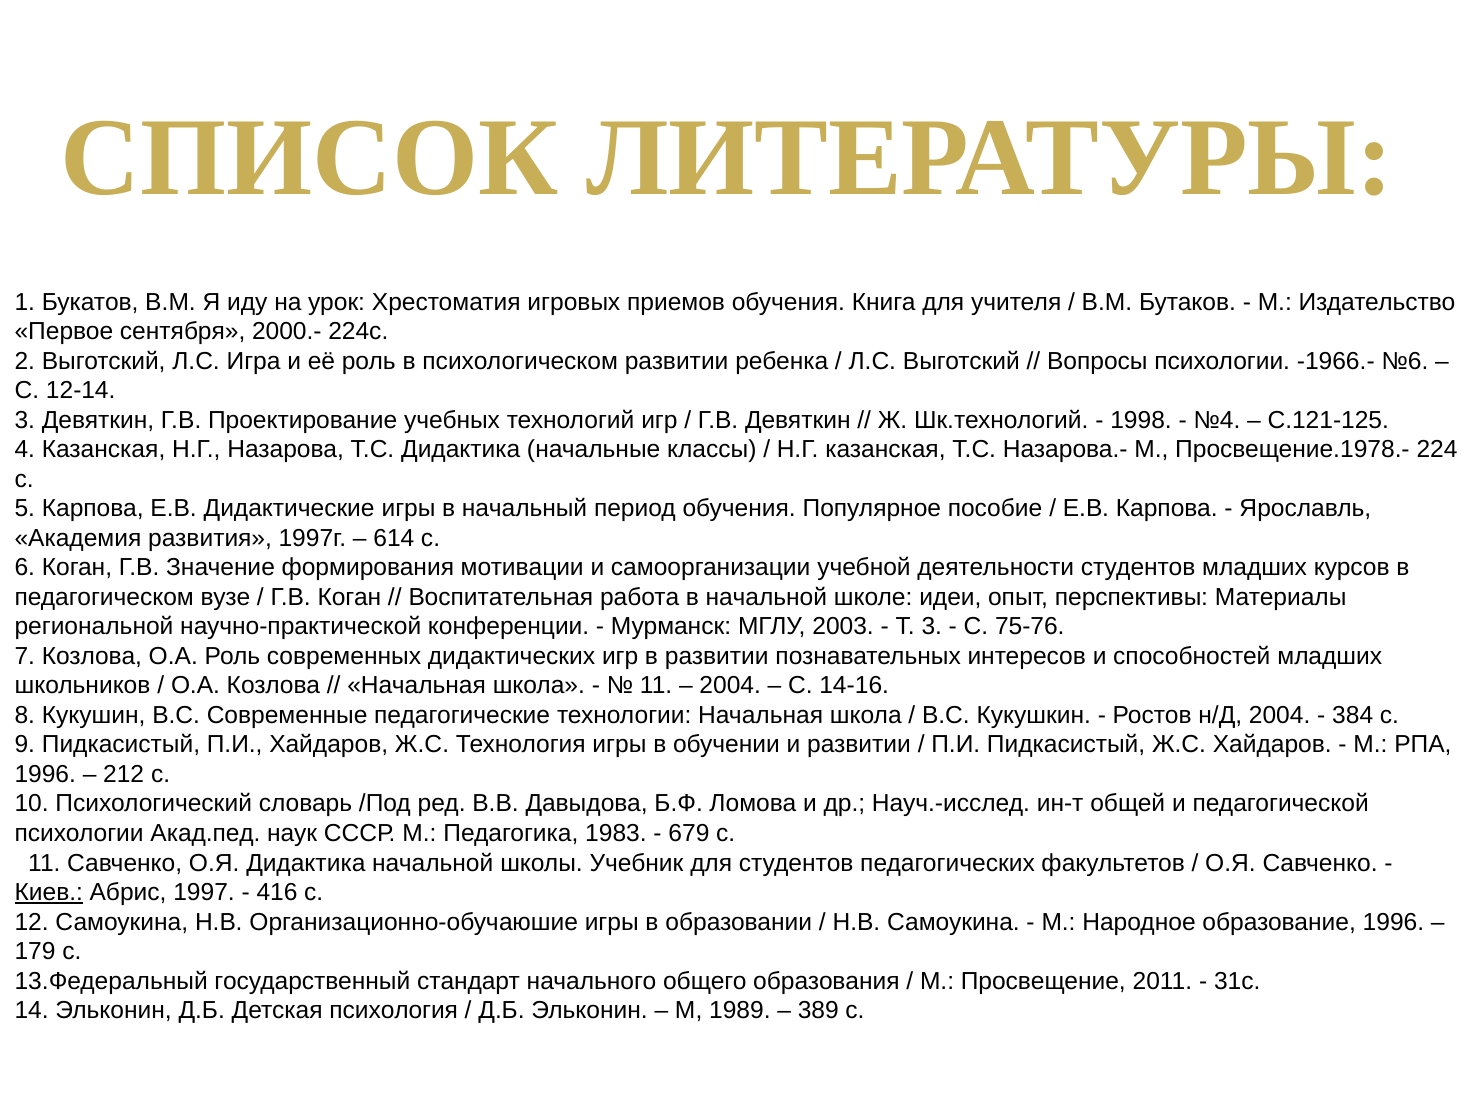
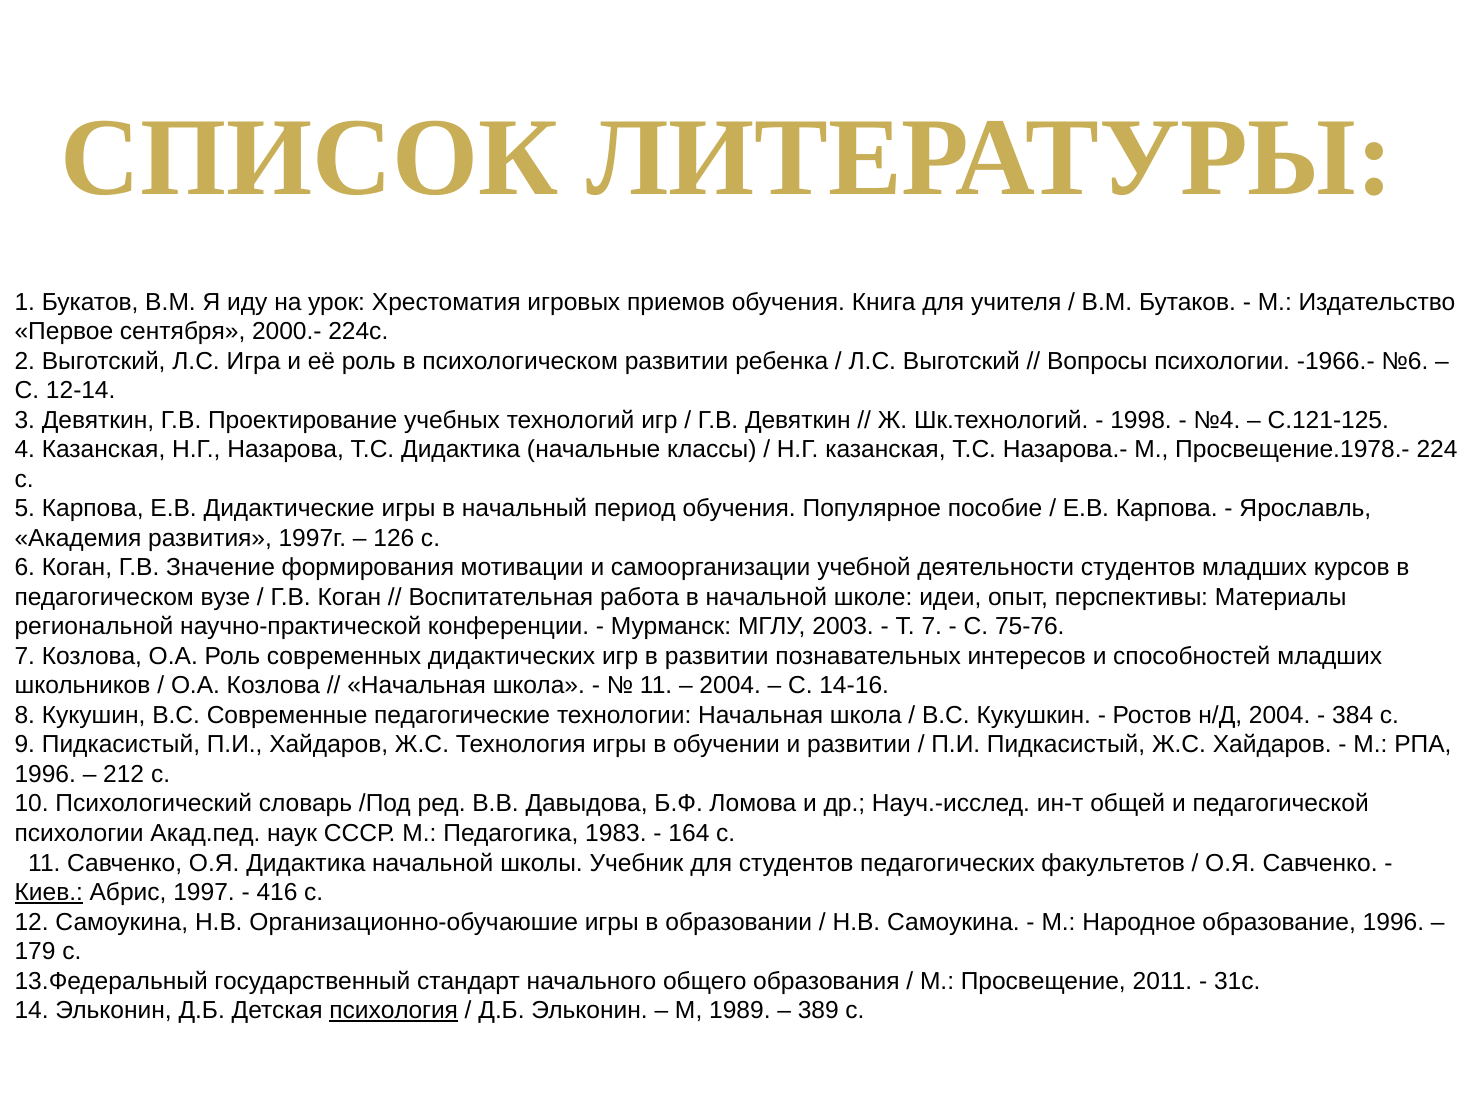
614: 614 -> 126 (394, 538)
Т 3: 3 -> 7 (932, 626)
679: 679 -> 164 (689, 833)
психология underline: none -> present (394, 1010)
